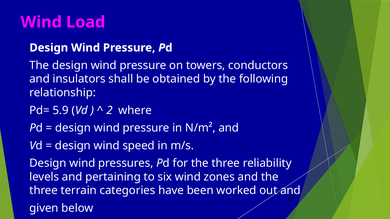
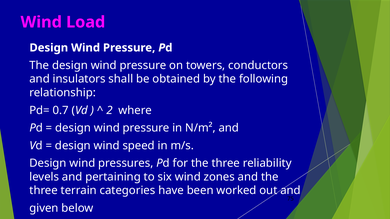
5.9: 5.9 -> 0.7 (61, 110)
